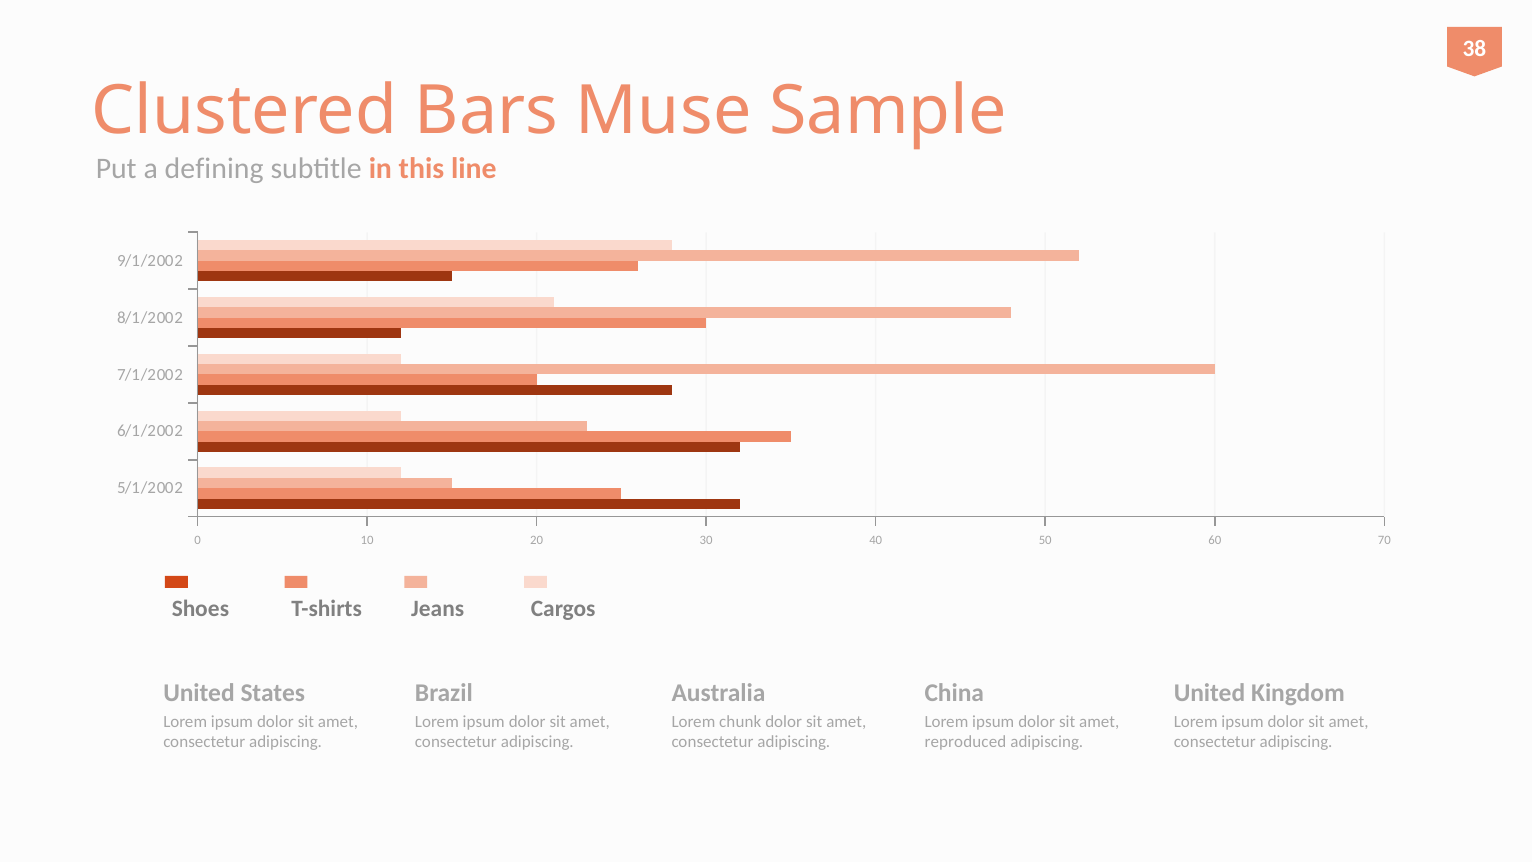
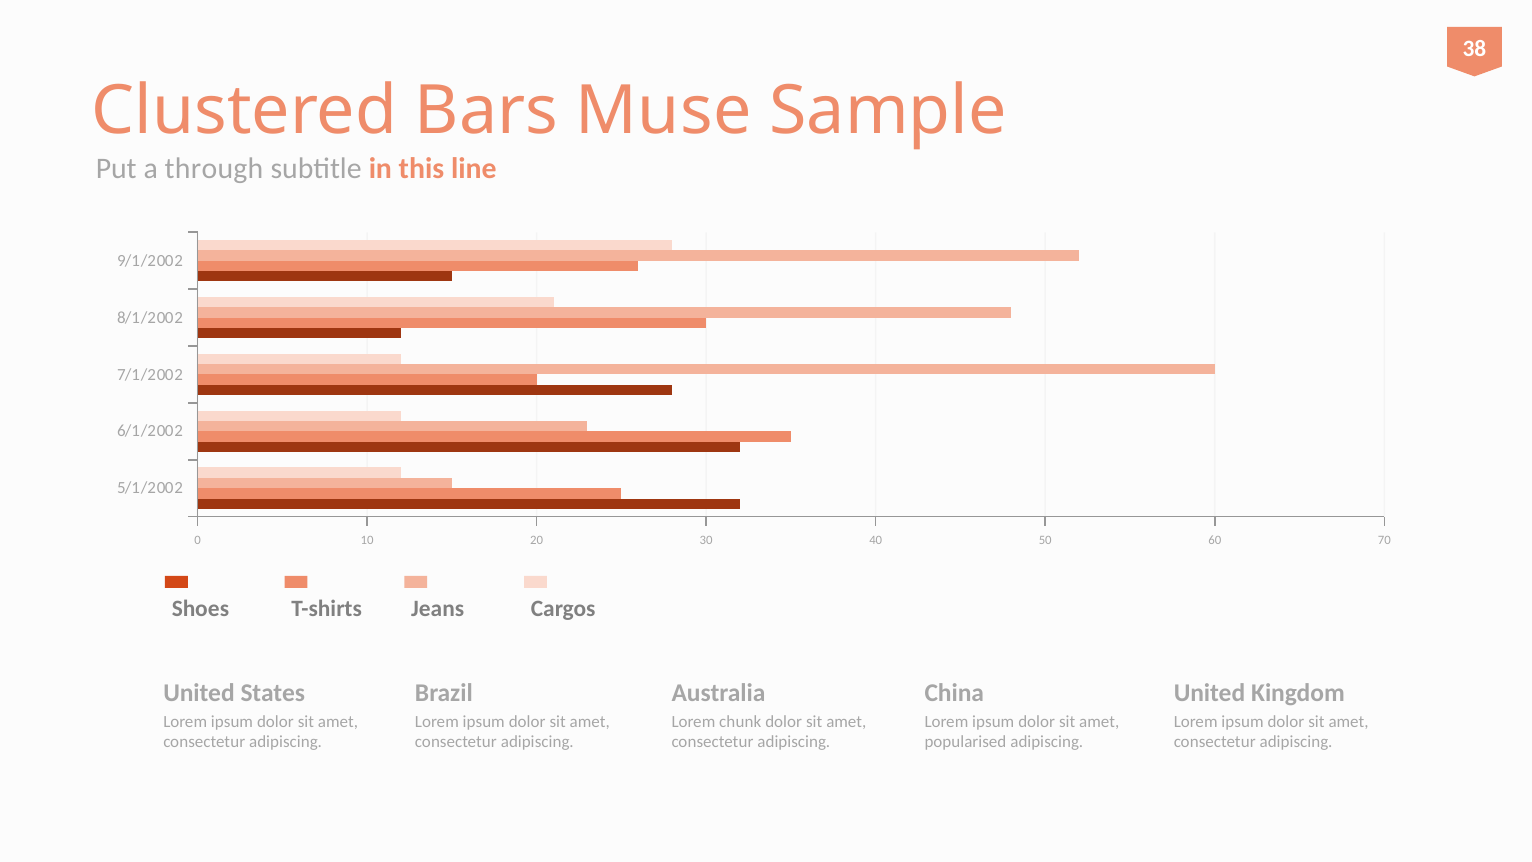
defining: defining -> through (214, 168)
reproduced: reproduced -> popularised (965, 742)
